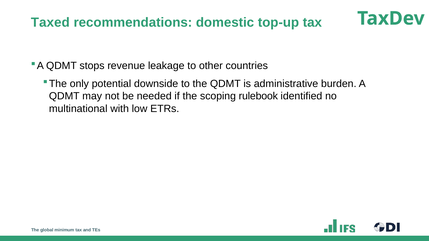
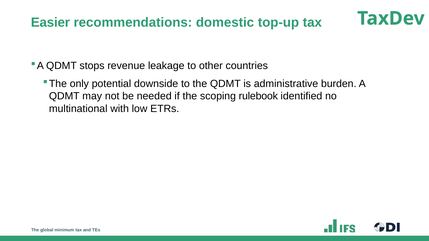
Taxed: Taxed -> Easier (50, 23)
